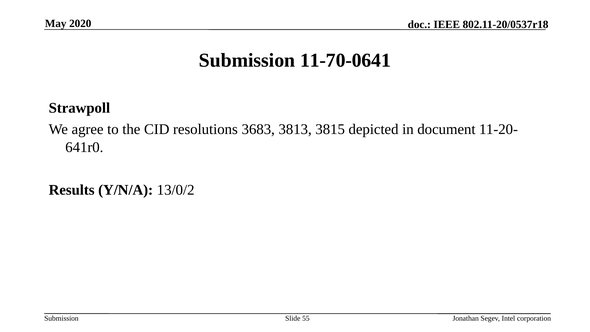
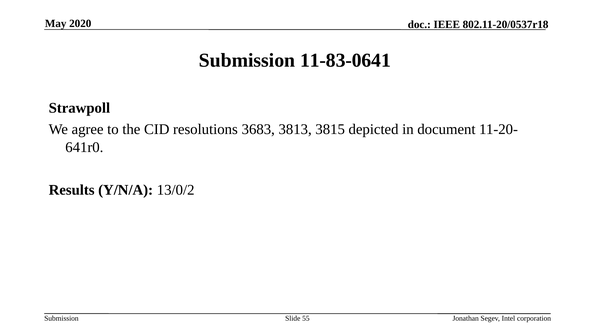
11-70-0641: 11-70-0641 -> 11-83-0641 (345, 60)
